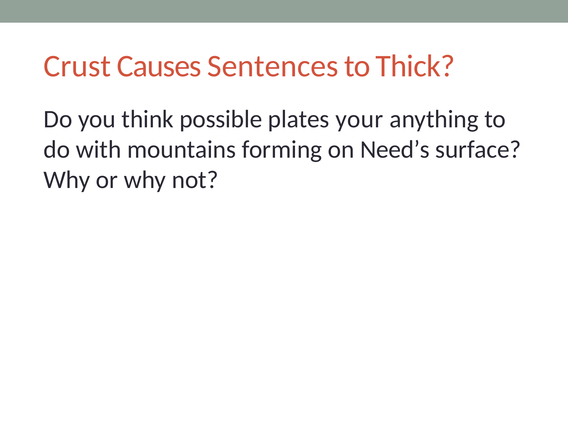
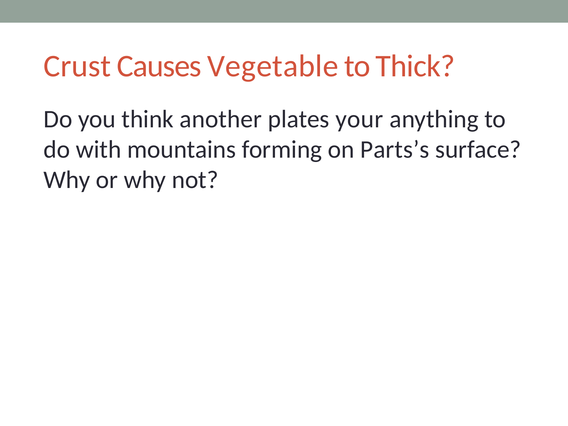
Sentences: Sentences -> Vegetable (273, 66)
possible: possible -> another (221, 119)
Need’s: Need’s -> Parts’s (395, 149)
